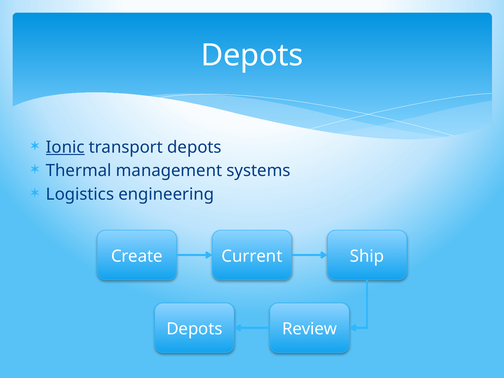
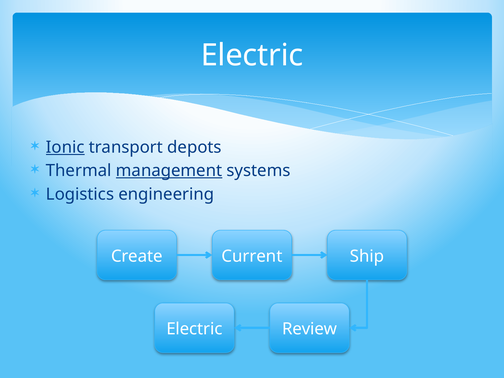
Depots: Depots -> Electric (252, 55)
management underline: none -> present (169, 171)
Depots: Depots -> Electric (194, 329)
